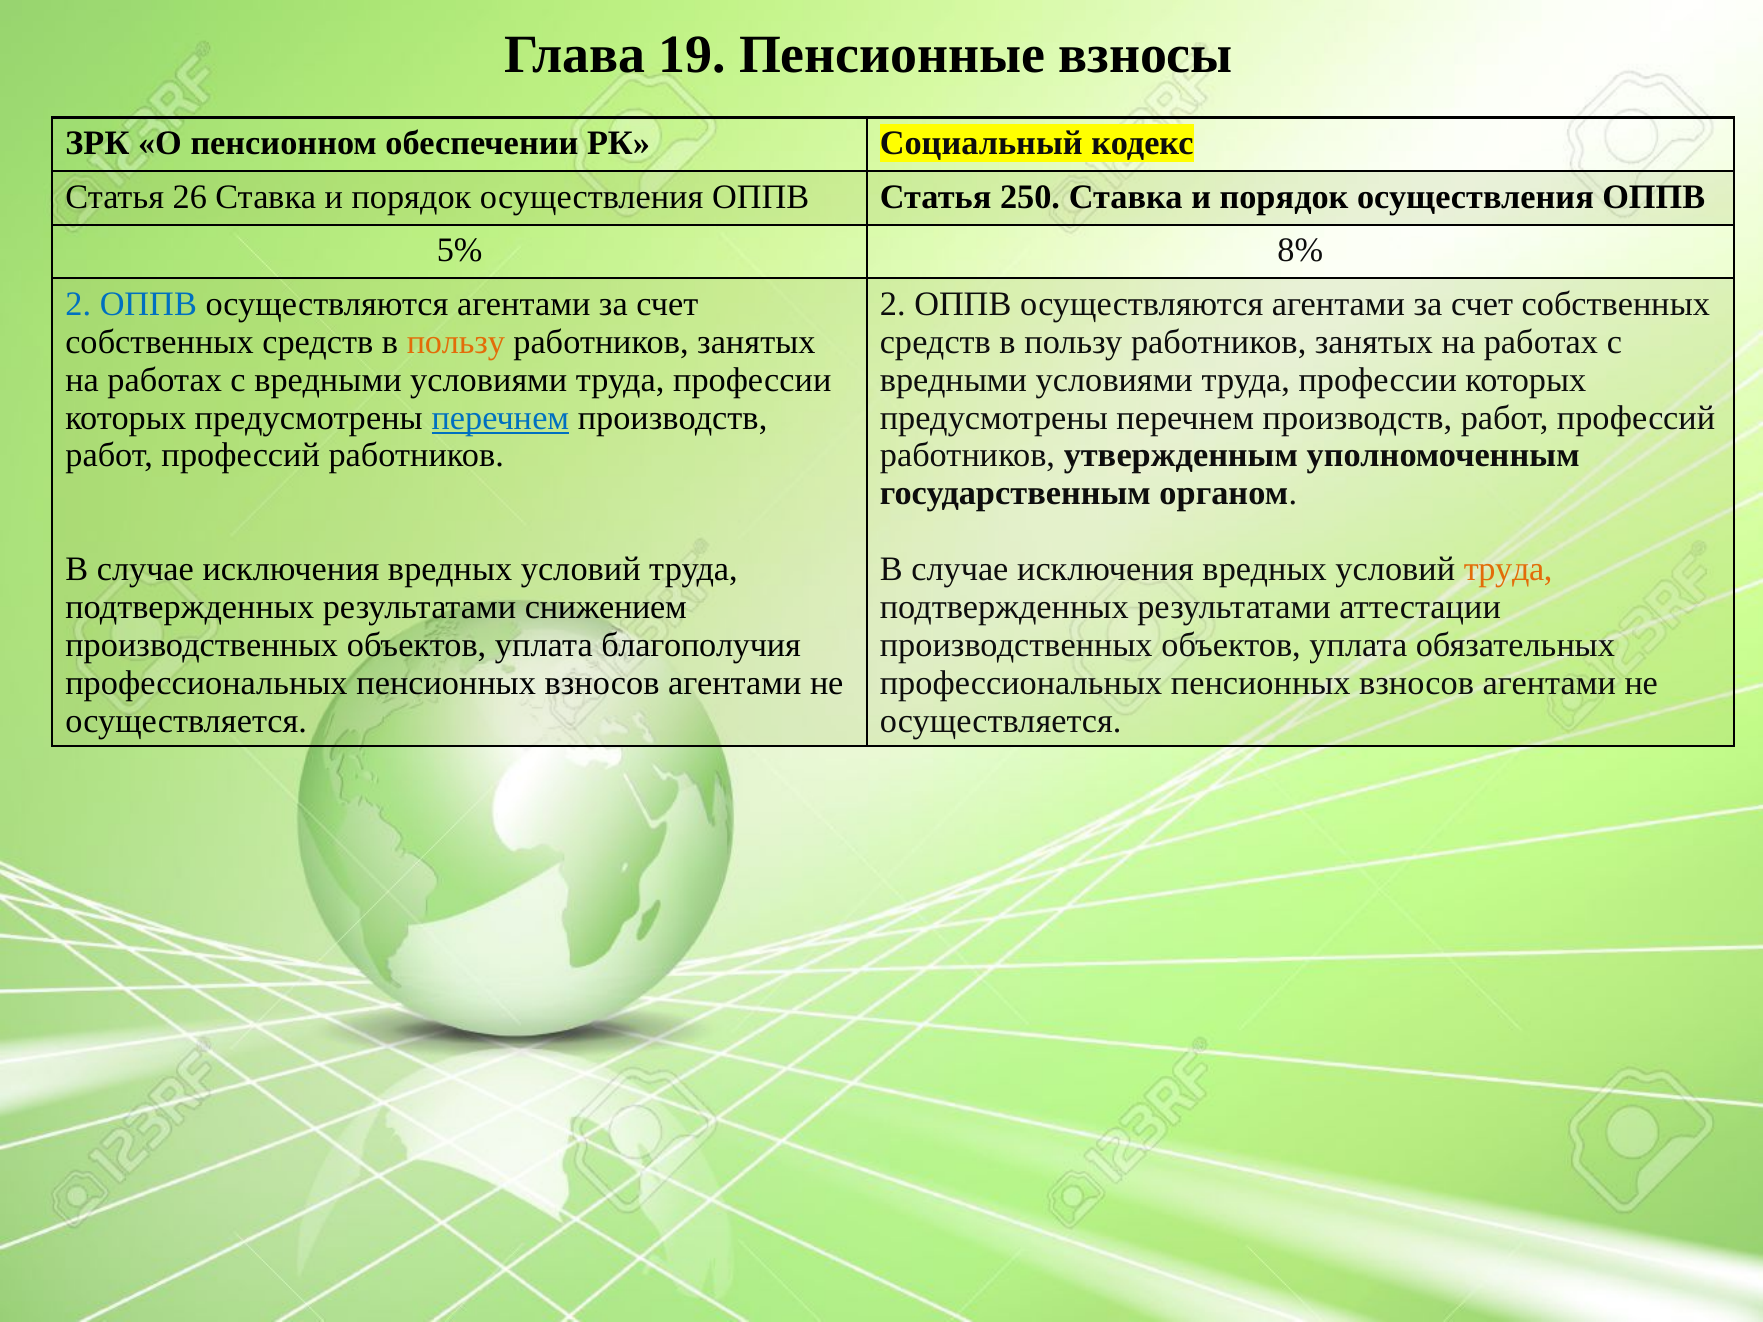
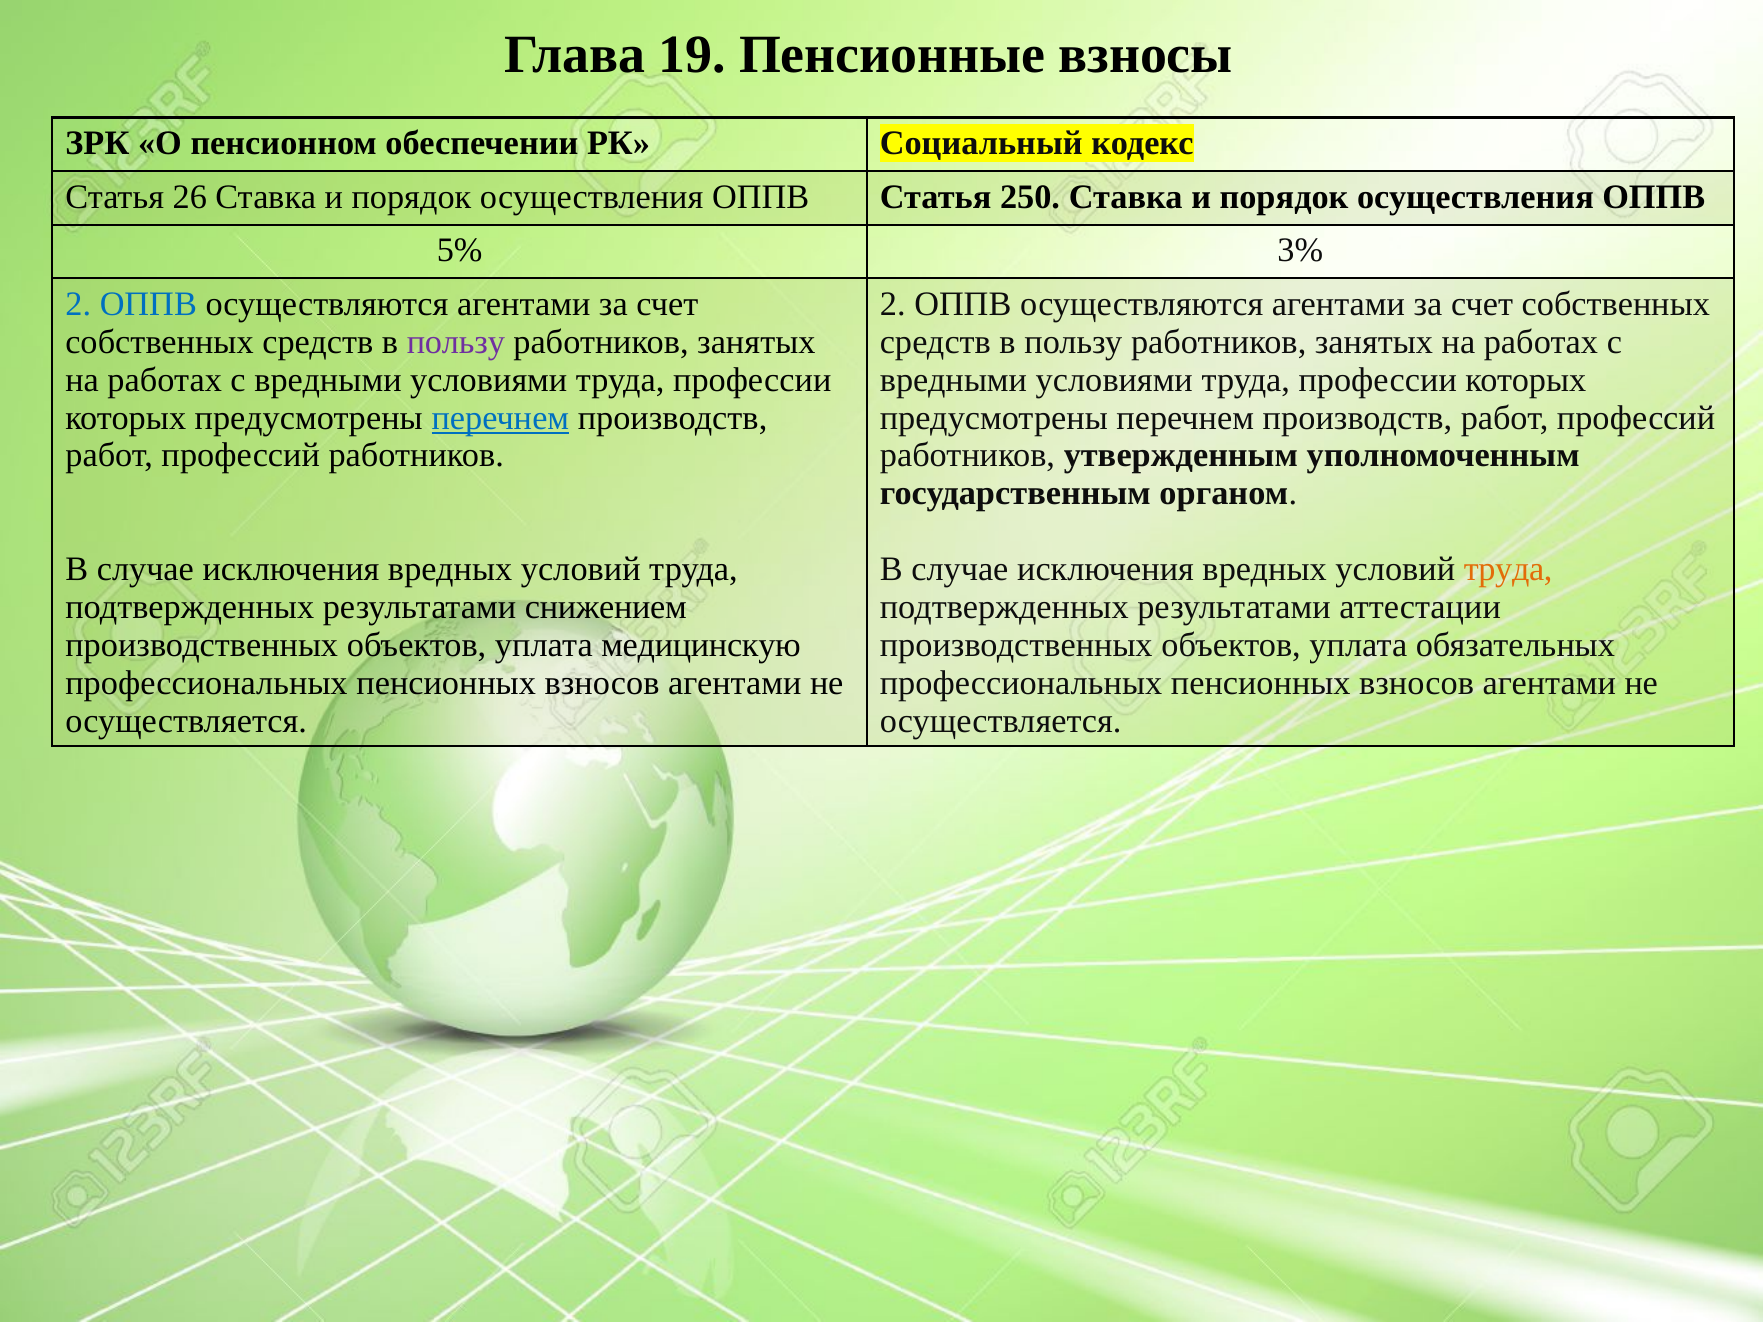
8%: 8% -> 3% (1300, 250)
пользу colour: orange -> purple (456, 342)
благополучия: благополучия -> медицинскую (701, 645)
